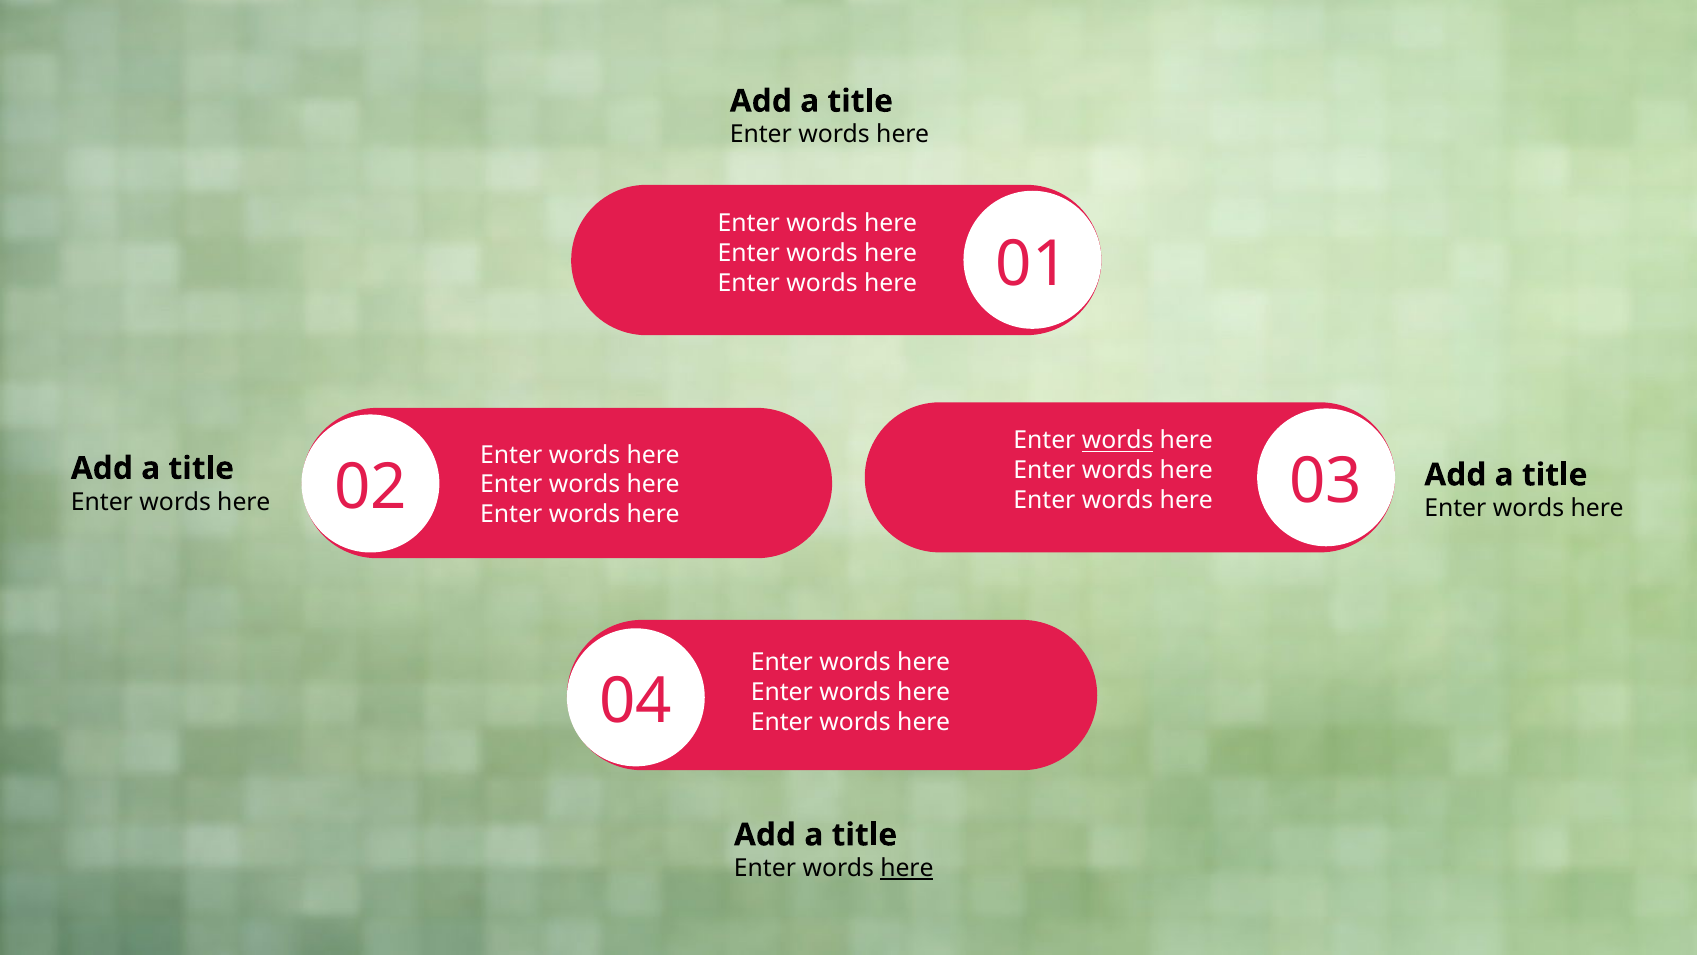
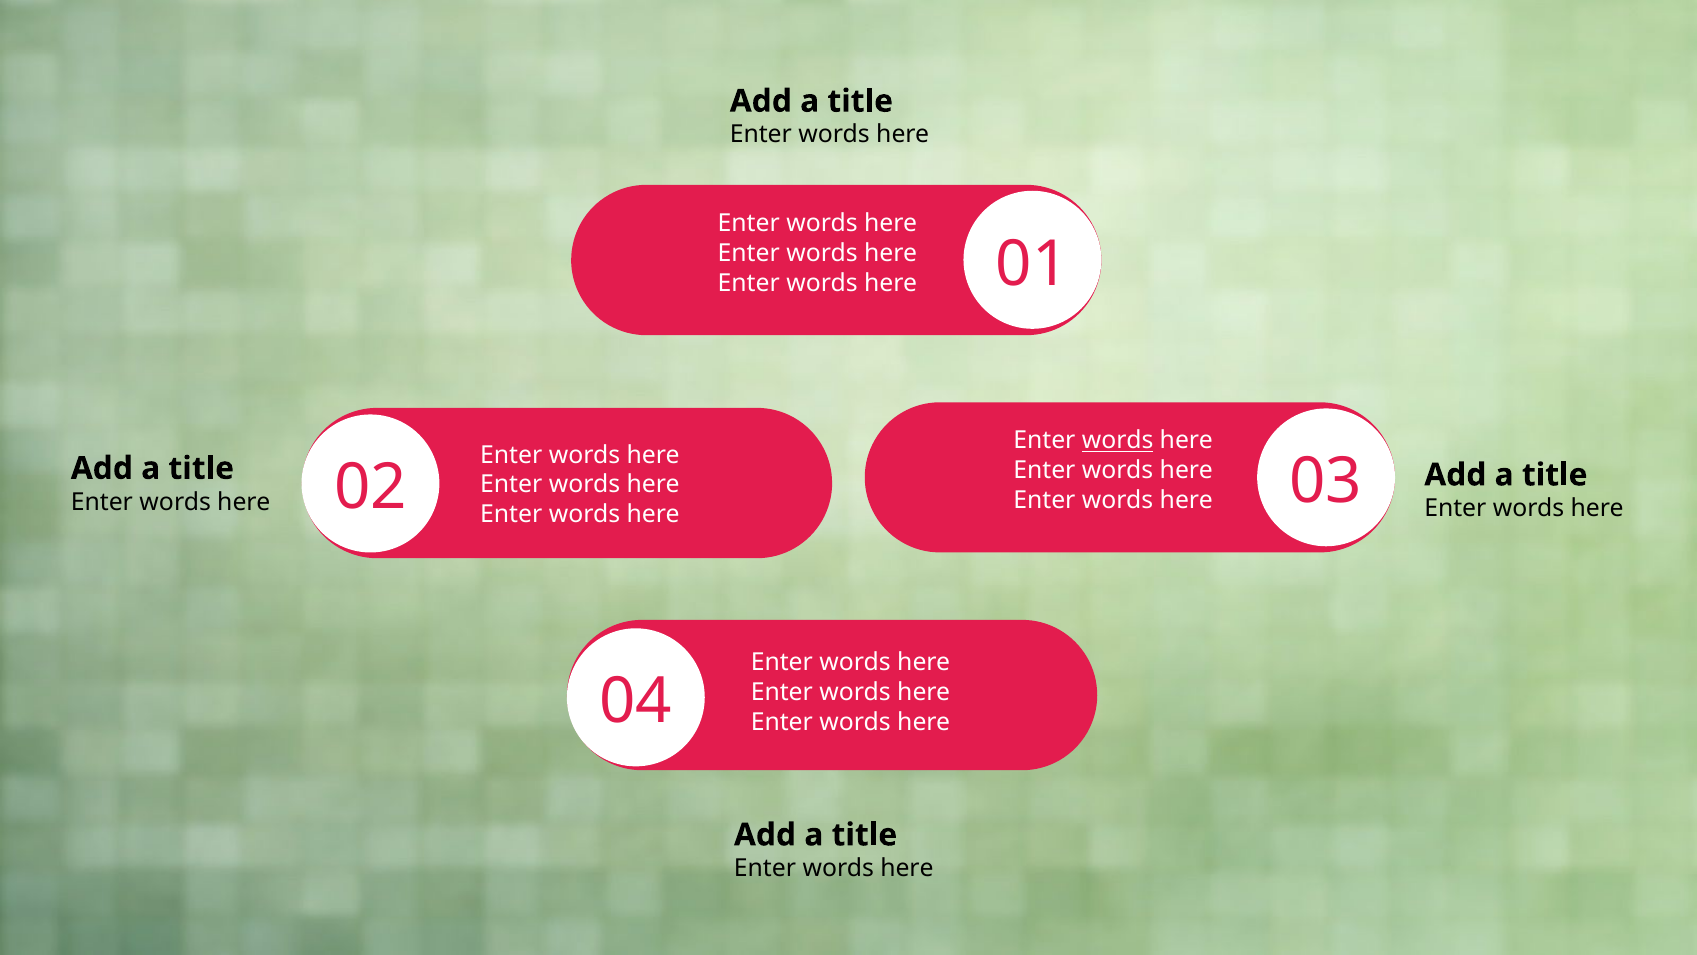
here underline: present -> none (907, 868)
